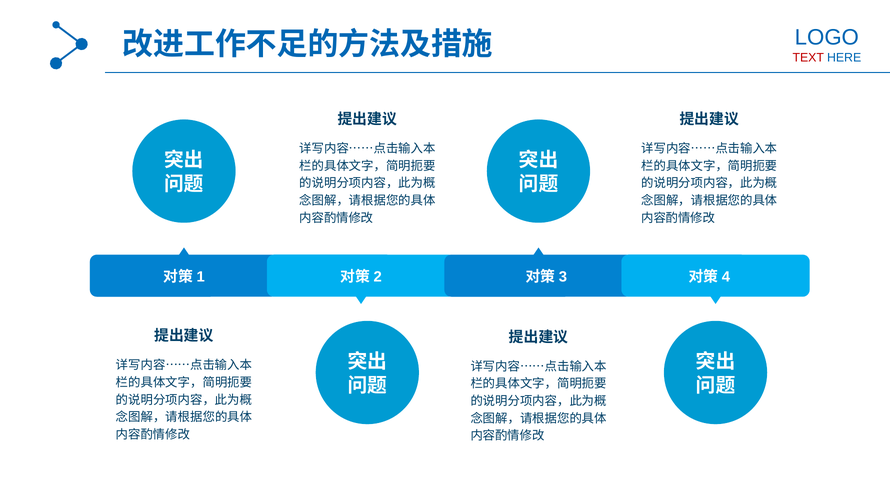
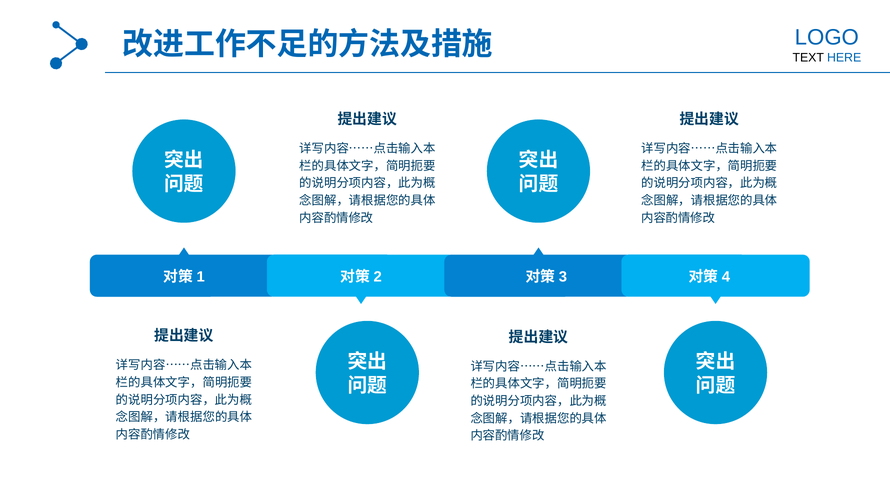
TEXT colour: red -> black (808, 57)
